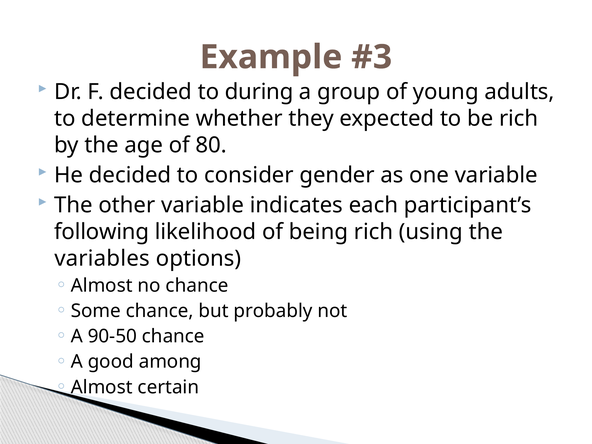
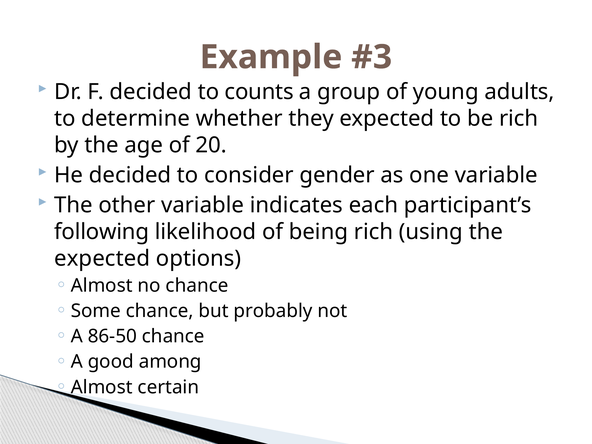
during: during -> counts (259, 92)
80: 80 -> 20 (211, 145)
variables: variables -> expected (102, 258)
90-50: 90-50 -> 86-50 (112, 336)
